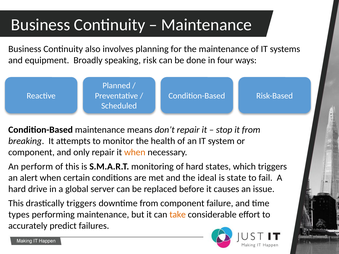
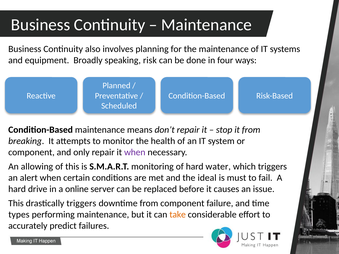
when colour: orange -> purple (135, 153)
perform: perform -> allowing (37, 167)
states: states -> water (218, 167)
state: state -> must (237, 178)
global: global -> online (77, 189)
